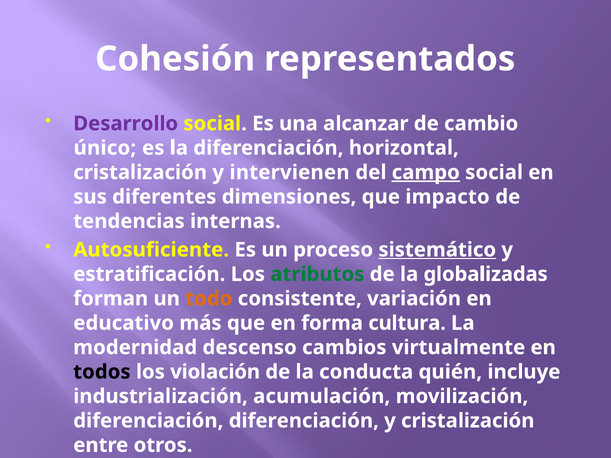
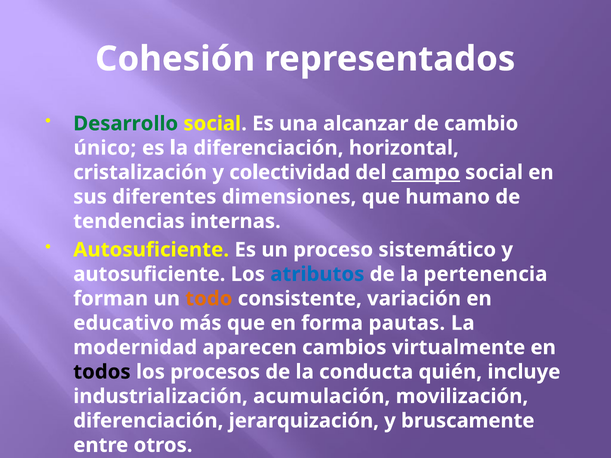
Desarrollo colour: purple -> green (126, 124)
intervienen: intervienen -> colectividad (290, 173)
impacto: impacto -> humano (448, 197)
sistemático underline: present -> none (437, 250)
estratificación: estratificación -> autosuficiente (149, 274)
atributos colour: green -> blue (317, 274)
globalizadas: globalizadas -> pertenencia (485, 274)
cultura: cultura -> pautas (407, 323)
descenso: descenso -> aparecen (250, 348)
violación: violación -> procesos (215, 372)
diferenciación diferenciación: diferenciación -> jerarquización (304, 421)
y cristalización: cristalización -> bruscamente (468, 421)
